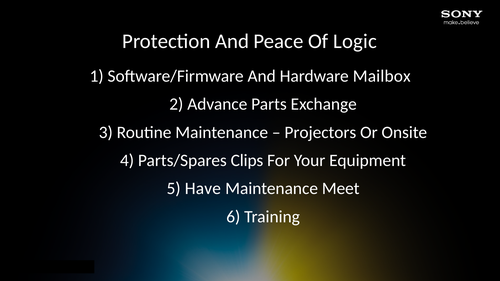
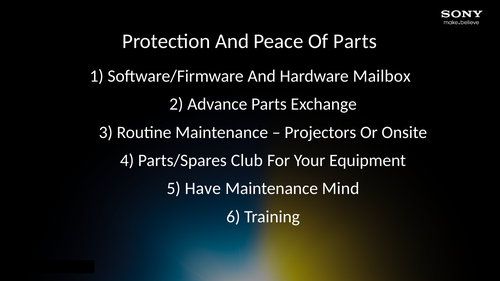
Of Logic: Logic -> Parts (355, 41)
Clips: Clips -> Club (247, 161)
Meet: Meet -> Mind (341, 189)
